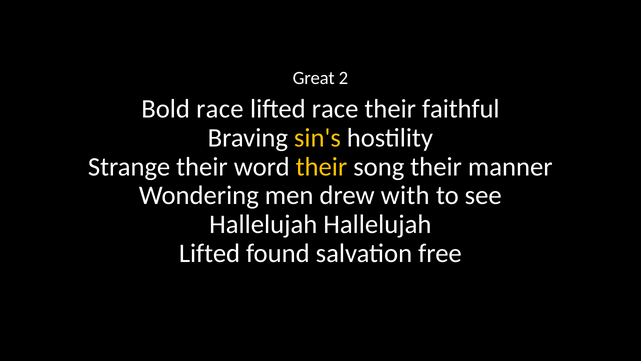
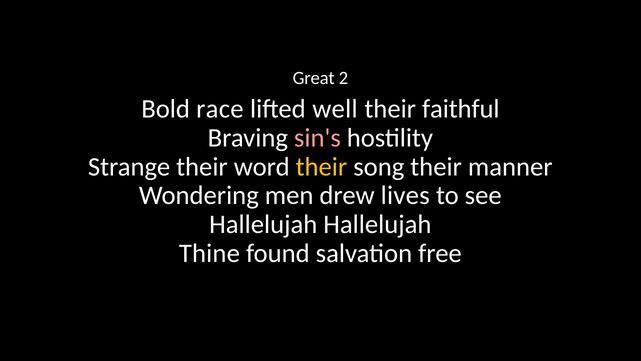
lifted race: race -> well (335, 109)
sin's colour: yellow -> pink (317, 138)
with: with -> lives (405, 195)
Lifted: Lifted -> Thine (209, 253)
